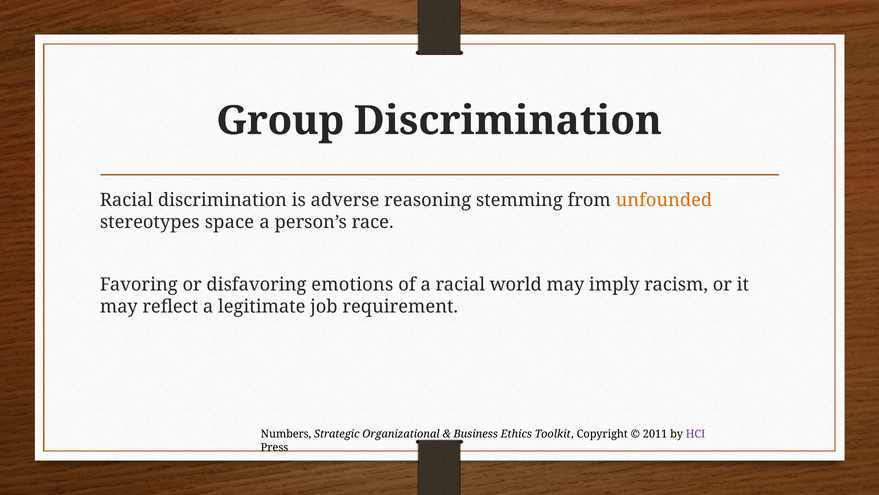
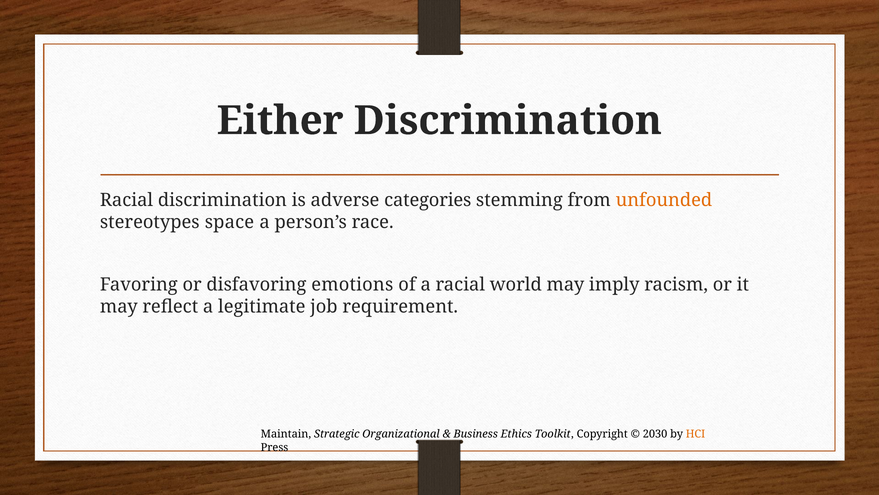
Group: Group -> Either (280, 121)
reasoning: reasoning -> categories (428, 200)
Numbers: Numbers -> Maintain (286, 434)
2011: 2011 -> 2030 (655, 434)
HCI colour: purple -> orange (696, 434)
